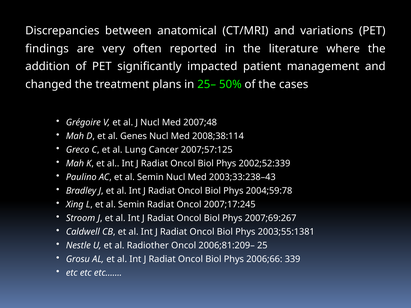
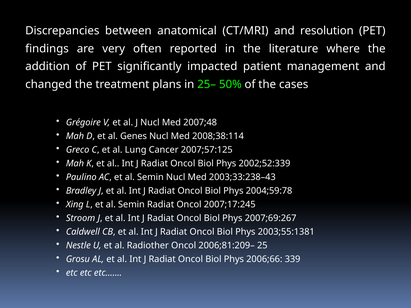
variations: variations -> resolution (327, 31)
